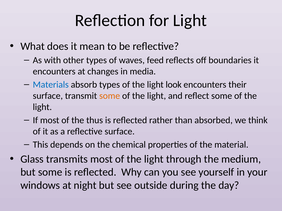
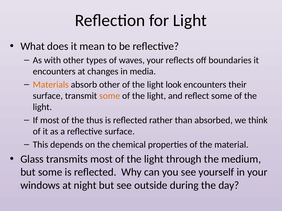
waves feed: feed -> your (155, 60)
Materials colour: blue -> orange (51, 85)
absorb types: types -> other (110, 85)
